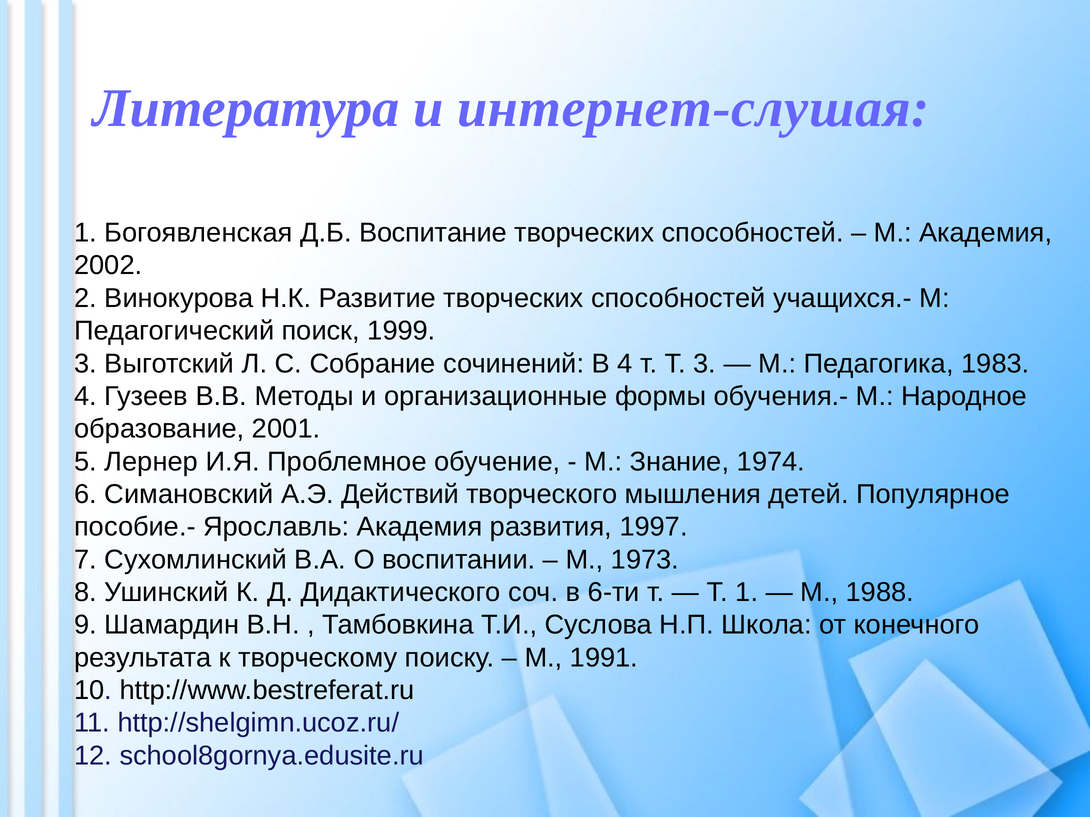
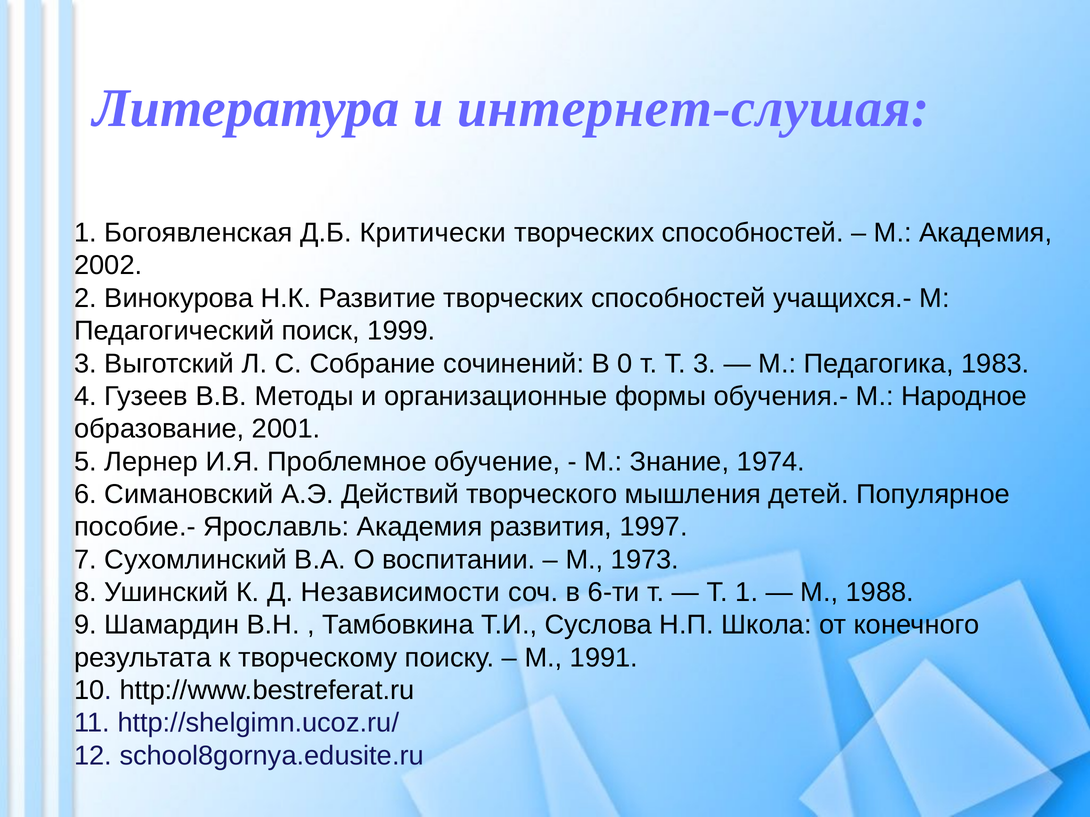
Воспитание: Воспитание -> Критически (433, 233)
В 4: 4 -> 0 (625, 364)
Дидактического: Дидактического -> Независимости (400, 593)
